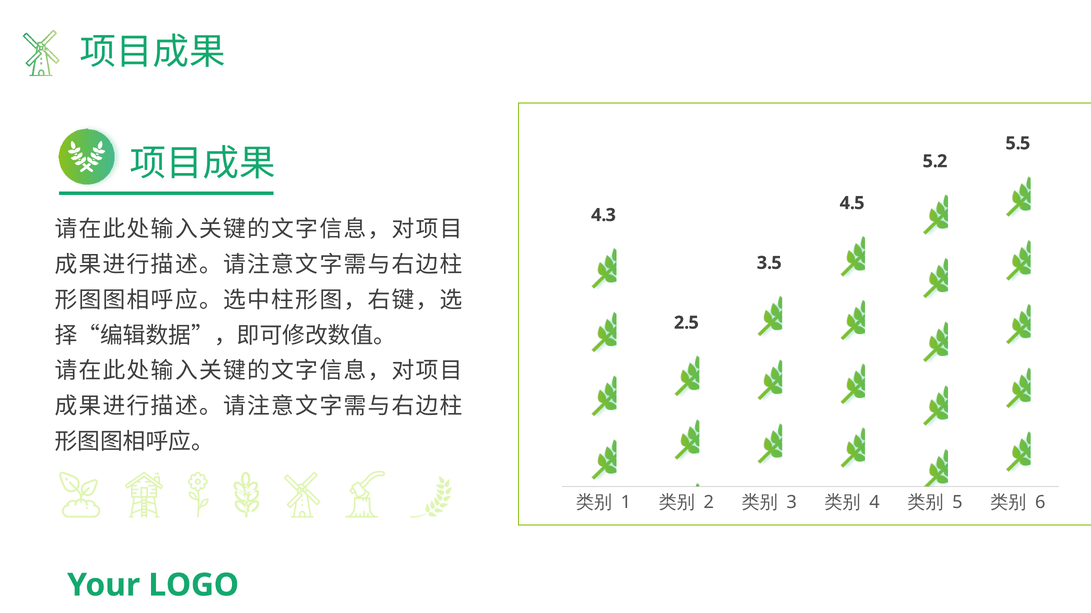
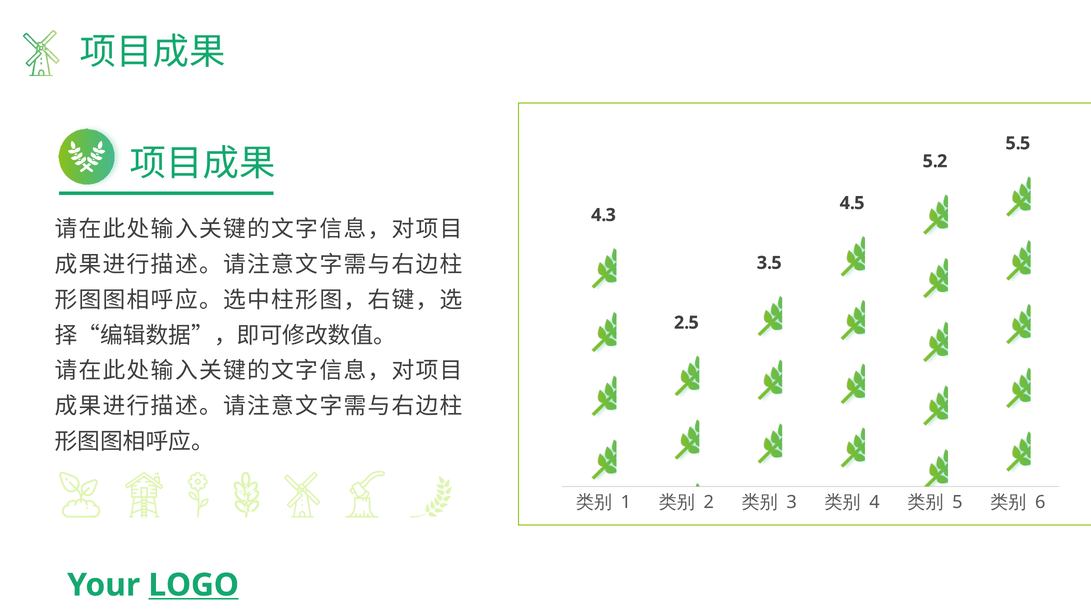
LOGO underline: none -> present (194, 586)
